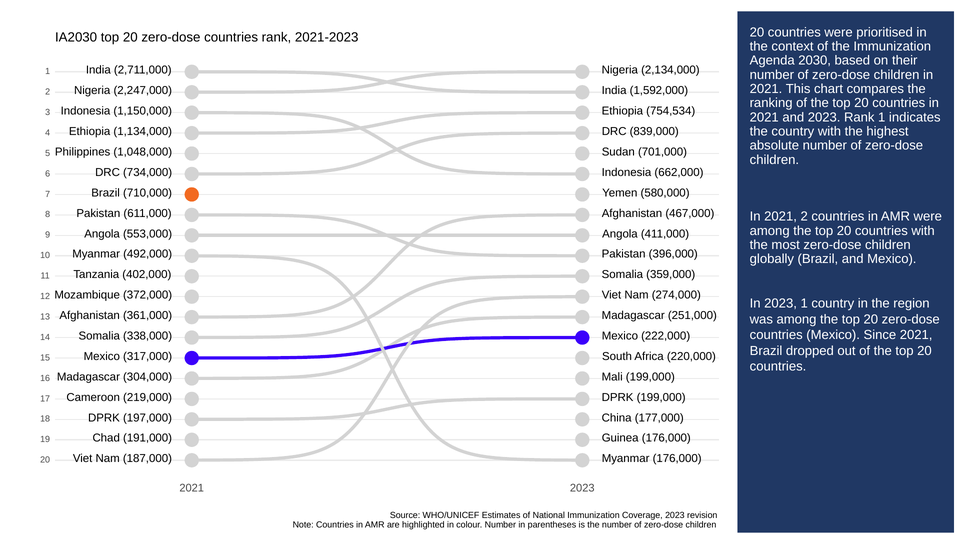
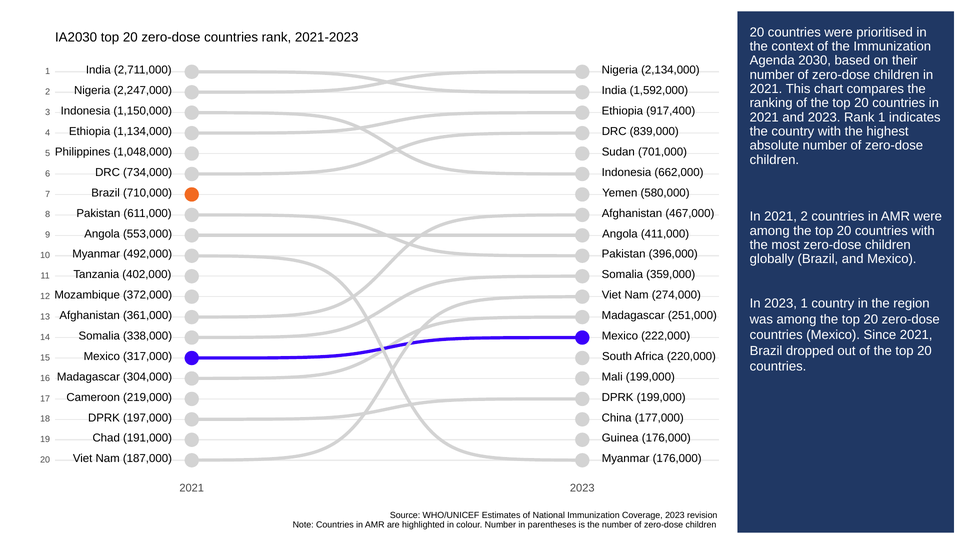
754,534: 754,534 -> 917,400 (671, 111)
